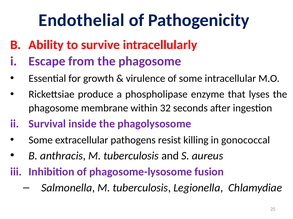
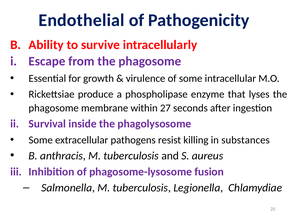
32: 32 -> 27 (165, 108)
gonococcal: gonococcal -> substances (246, 141)
